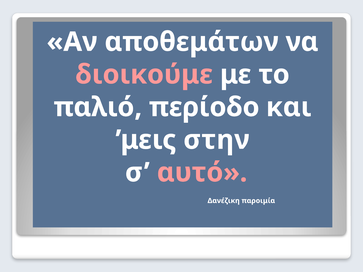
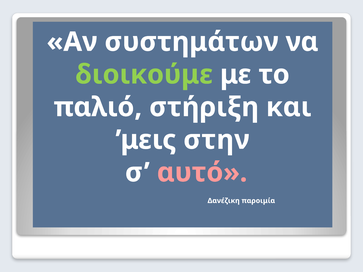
αποθεμάτων: αποθεμάτων -> συστημάτων (192, 42)
διοικούμε colour: pink -> light green (144, 75)
περίοδο: περίοδο -> στήριξη (204, 107)
